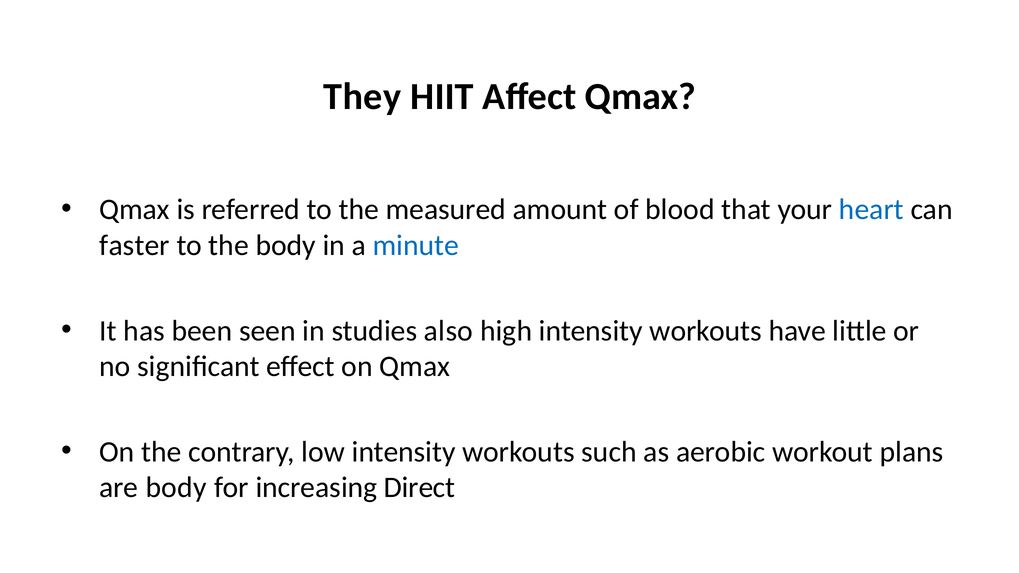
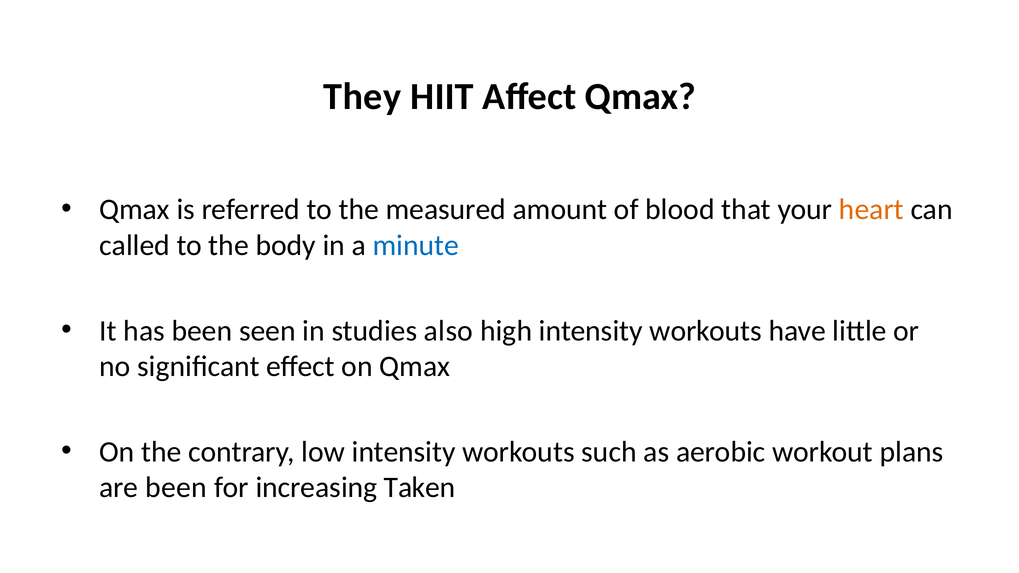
heart colour: blue -> orange (871, 210)
faster: faster -> called (135, 245)
are body: body -> been (176, 488)
Direct: Direct -> Taken (420, 488)
